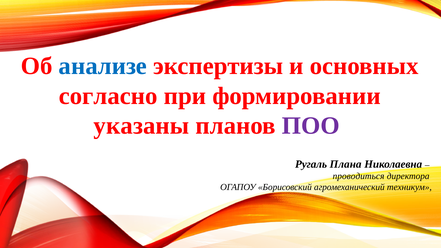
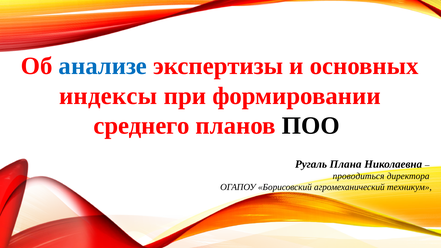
согласно: согласно -> индексы (108, 96)
указаны: указаны -> среднего (142, 126)
ПОО colour: purple -> black (311, 126)
